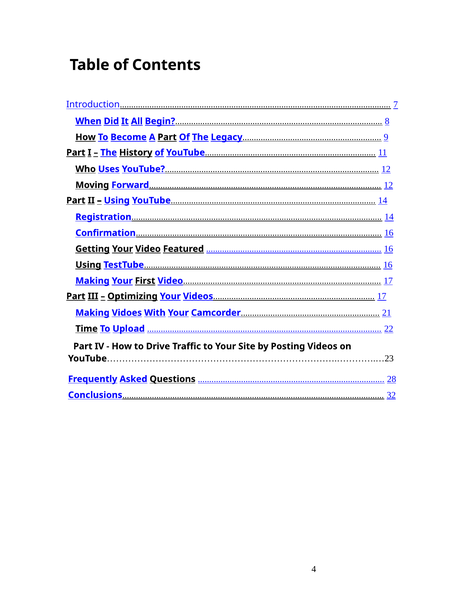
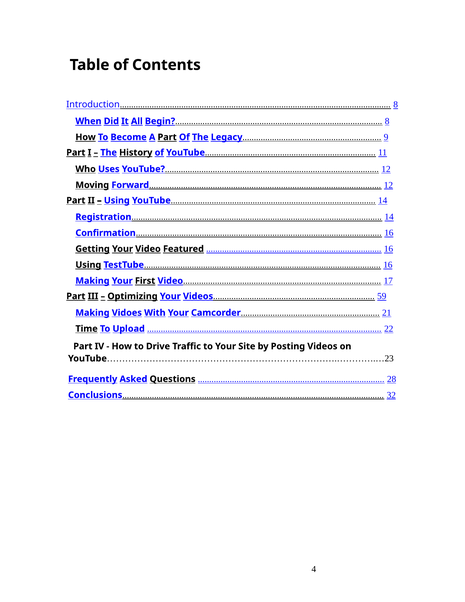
7: 7 -> 8 (396, 105)
17: 17 -> 59 (382, 296)
